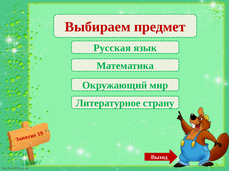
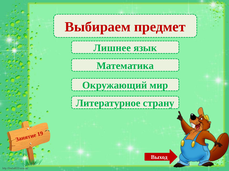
Русская: Русская -> Лишнее (112, 48)
